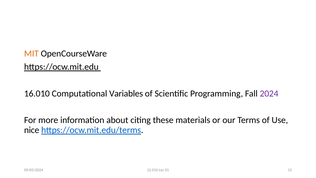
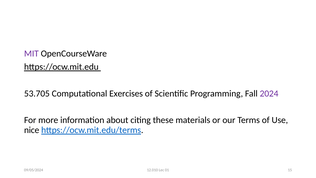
MIT colour: orange -> purple (31, 53)
16.010: 16.010 -> 53.705 (37, 93)
Variables: Variables -> Exercises (126, 93)
